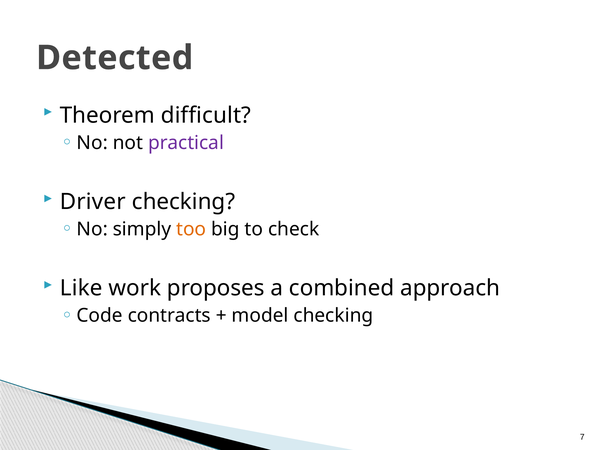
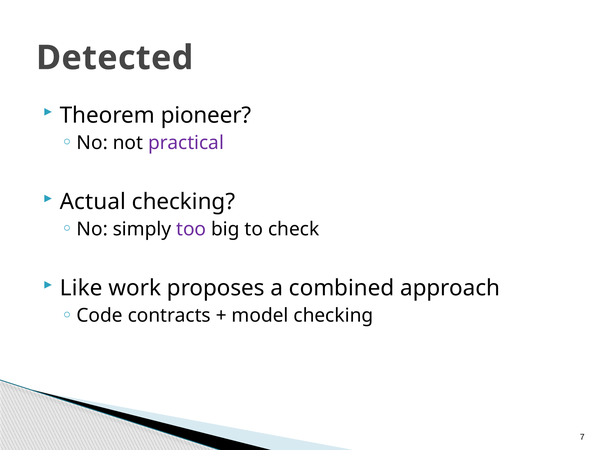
difficult: difficult -> pioneer (206, 115)
Driver: Driver -> Actual (93, 201)
too colour: orange -> purple (191, 229)
